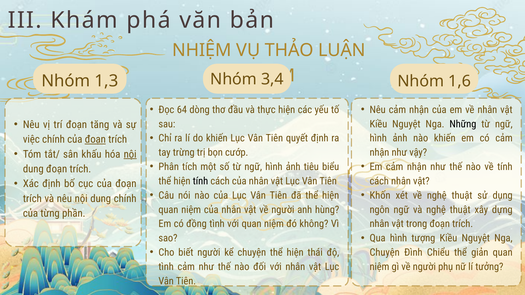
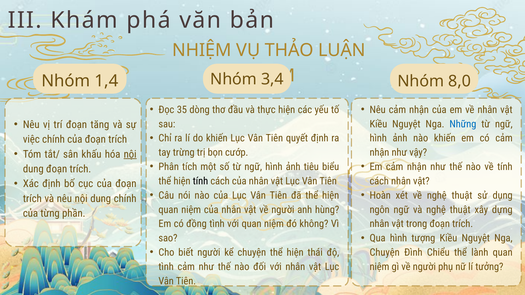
1,3: 1,3 -> 1,4 (106, 81)
1,6: 1,6 -> 8,0 (460, 81)
64: 64 -> 35 (182, 110)
Những colour: black -> blue (463, 124)
đoạn underline: present -> none (95, 140)
Khốn: Khốn -> Hoàn (380, 196)
giản: giản -> lành (480, 253)
